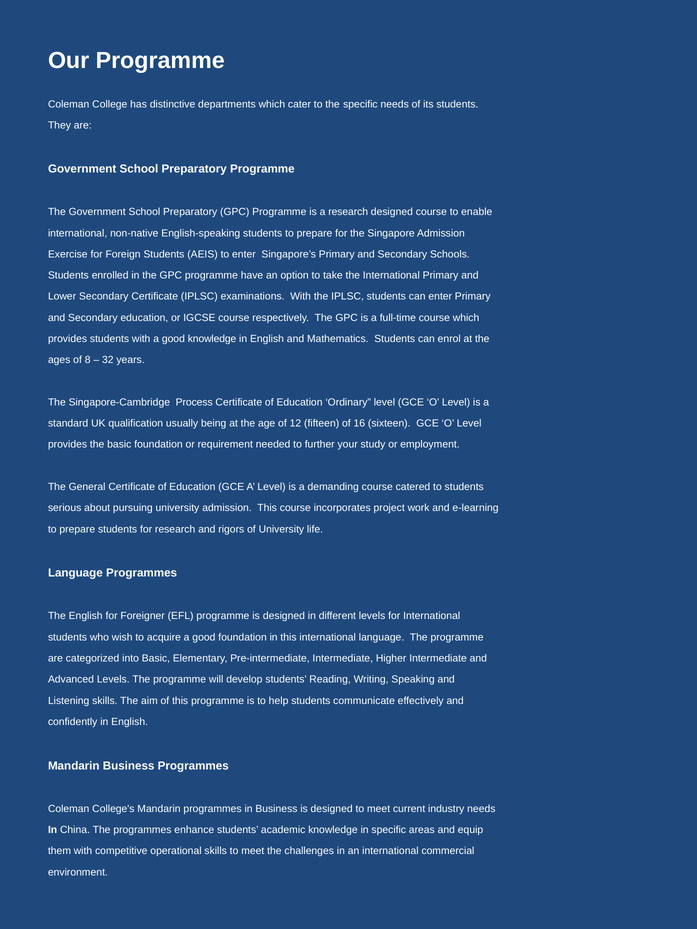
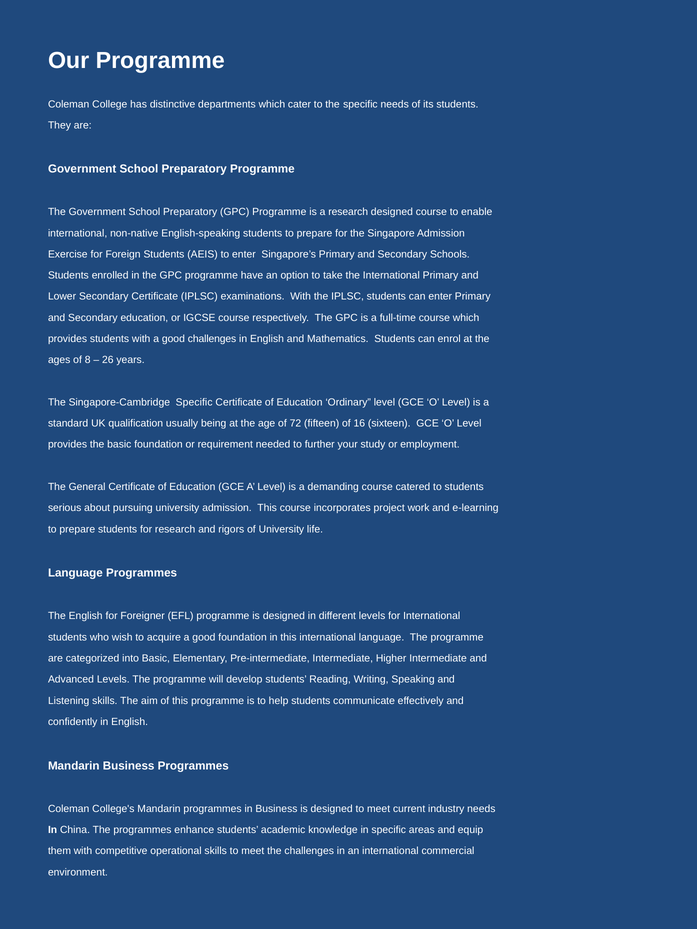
good knowledge: knowledge -> challenges (212, 339)
32: 32 -> 26 (108, 360)
Singapore-Cambridge Process: Process -> Specific (194, 402)
12: 12 -> 72 (295, 424)
